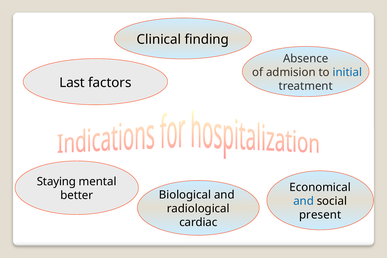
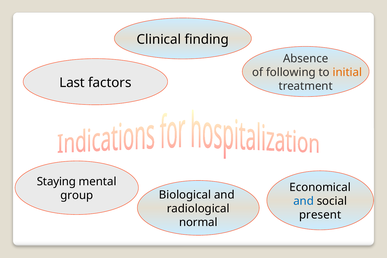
admision: admision -> following (291, 72)
initial colour: blue -> orange (347, 72)
better: better -> group (77, 195)
cardiac: cardiac -> normal (198, 222)
